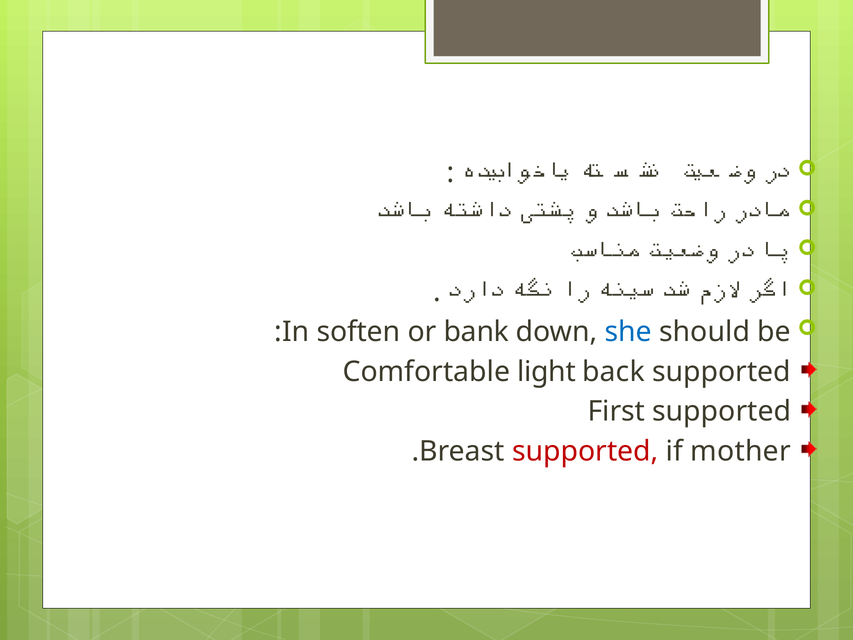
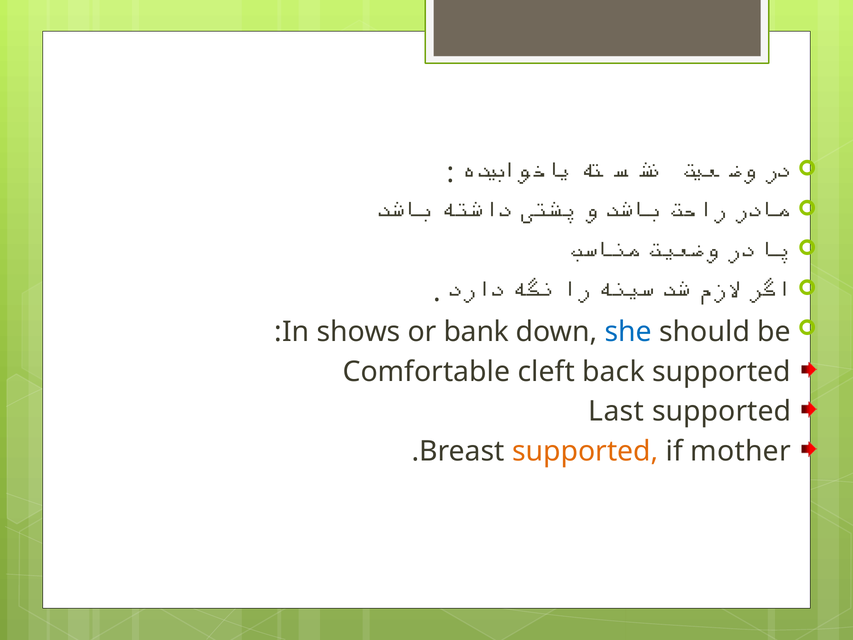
soften: soften -> shows (359, 332)
light: light -> cleft (546, 372)
First: First -> Last (616, 411)
supported colour: red -> orange (585, 451)
